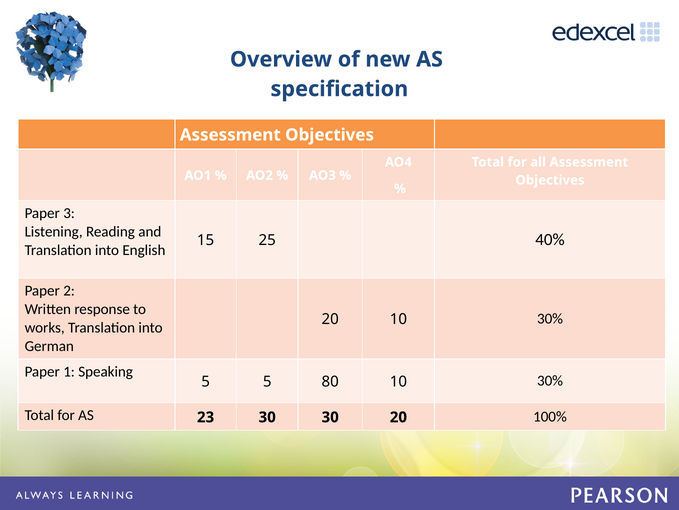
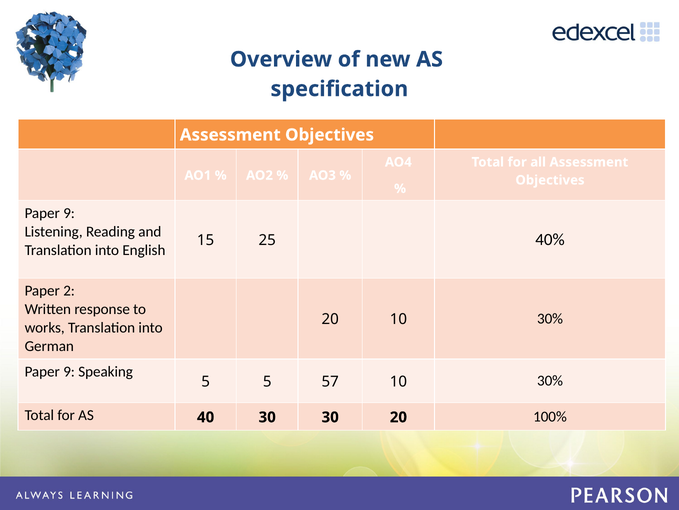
3: 3 -> 9 (69, 213)
1: 1 -> 9 (69, 371)
80: 80 -> 57 (330, 381)
23: 23 -> 40 (206, 417)
